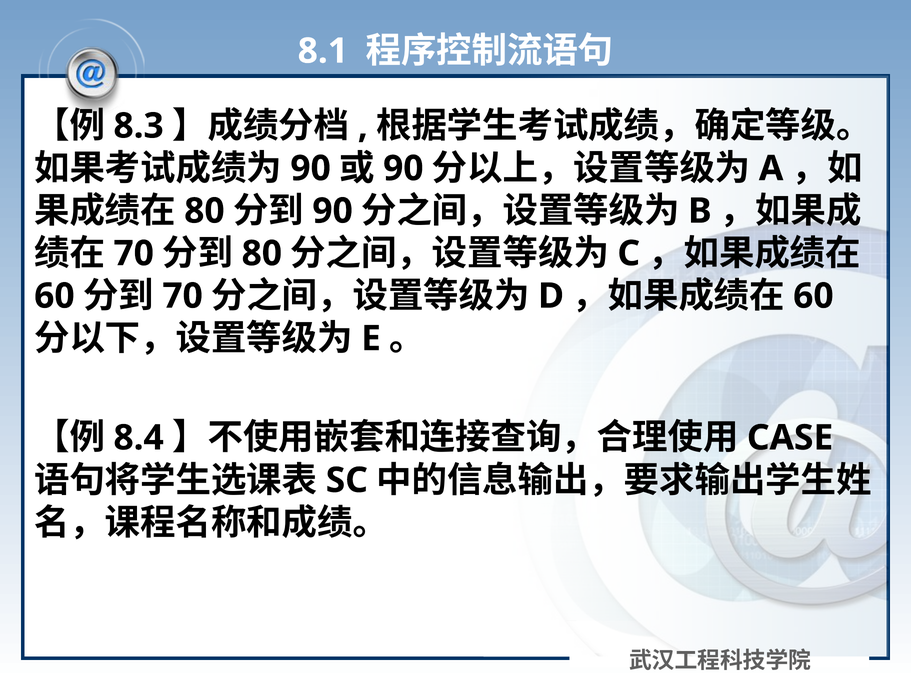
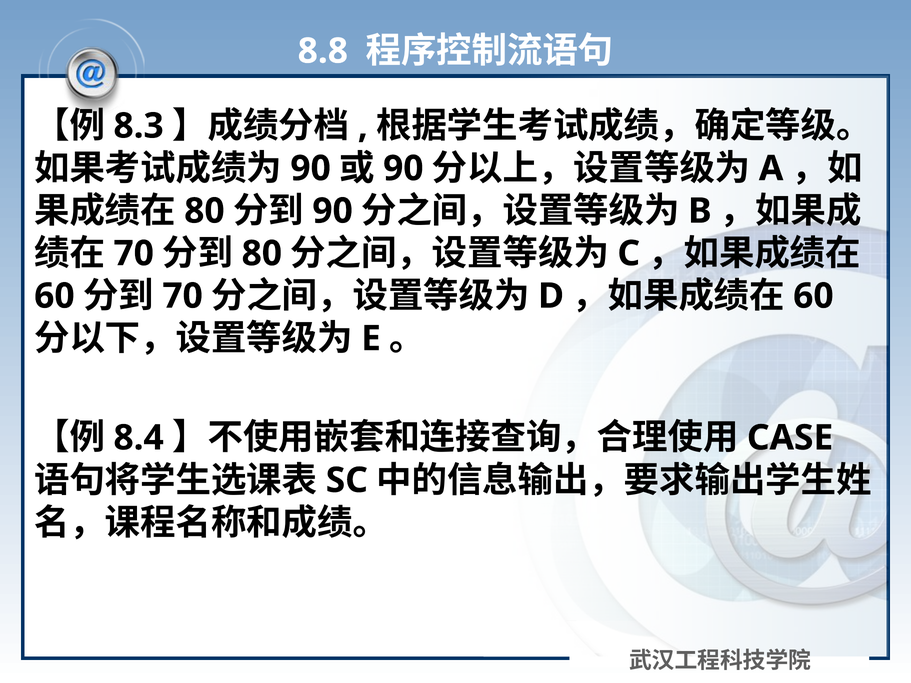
8.1: 8.1 -> 8.8 (323, 51)
